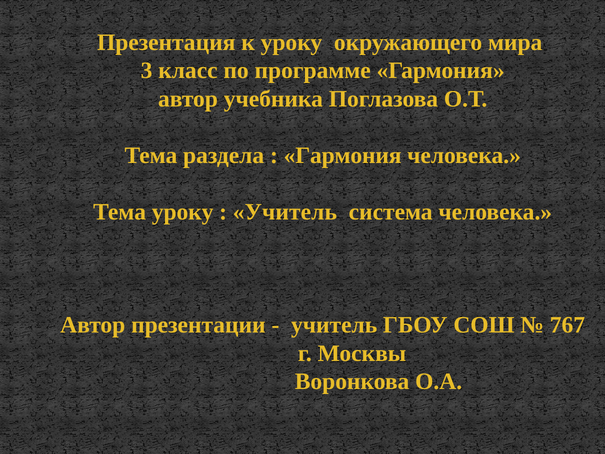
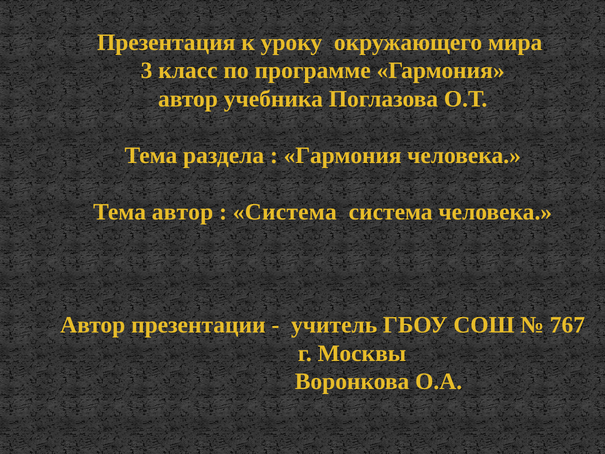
Тема уроку: уроку -> автор (183, 212)
Учитель: Учитель -> Система (285, 212)
